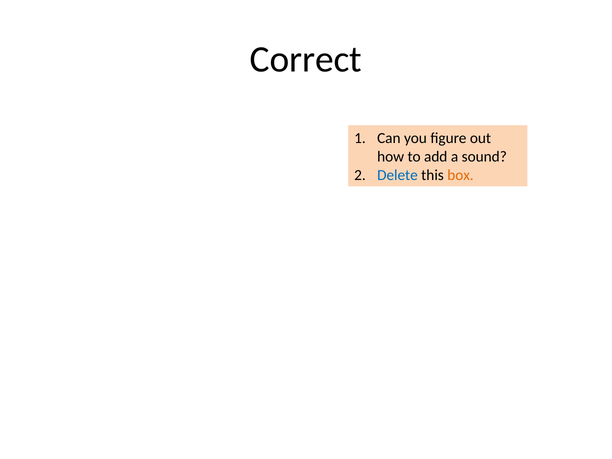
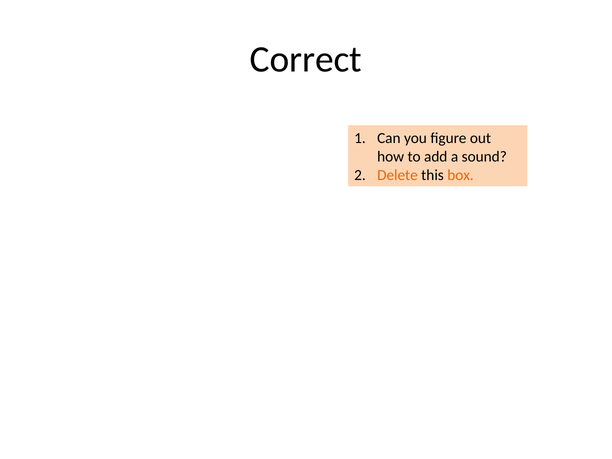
Delete colour: blue -> orange (397, 175)
